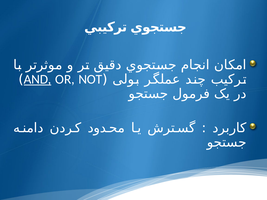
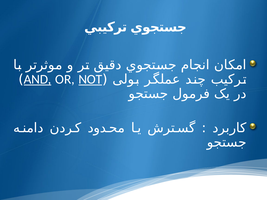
NOT underline: none -> present (90, 79)
